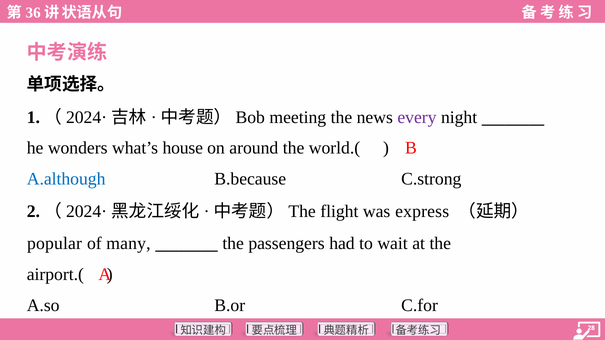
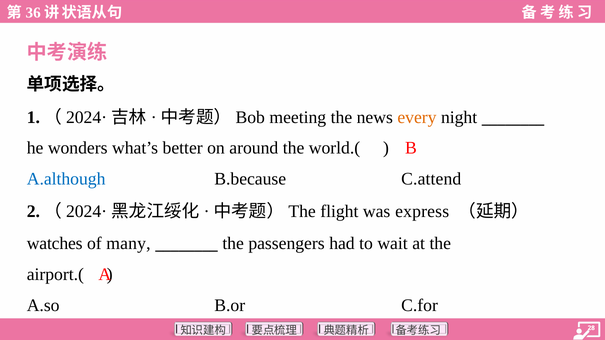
every colour: purple -> orange (417, 117)
house: house -> better (183, 148)
C.strong: C.strong -> C.attend (431, 179)
popular: popular -> watches (55, 244)
